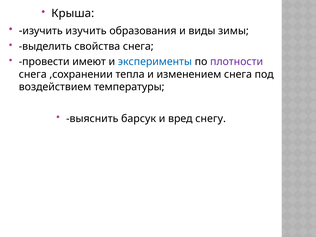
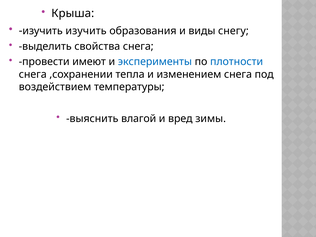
зимы: зимы -> снегу (233, 31)
плотности colour: purple -> blue (237, 62)
барсук: барсук -> влагой (139, 119)
снегу: снегу -> зимы (211, 119)
